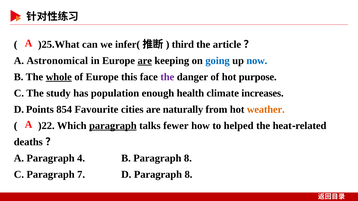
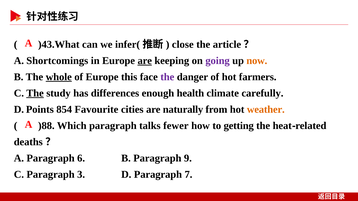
)25.What: )25.What -> )43.What (59, 44)
third: third -> close (183, 44)
Astronomical: Astronomical -> Shortcomings (57, 61)
going colour: blue -> purple (218, 61)
now colour: blue -> orange (257, 61)
purpose: purpose -> farmers (258, 77)
The underline: none -> present (35, 93)
population: population -> differences (115, 93)
increases: increases -> carefully (262, 93)
)22: )22 -> )88 (46, 126)
paragraph underline: present -> none (113, 126)
helped: helped -> getting (239, 126)
4: 4 -> 6 (81, 158)
B Paragraph 8: 8 -> 9 (188, 158)
7: 7 -> 3 (81, 175)
D Paragraph 8: 8 -> 7 (188, 175)
